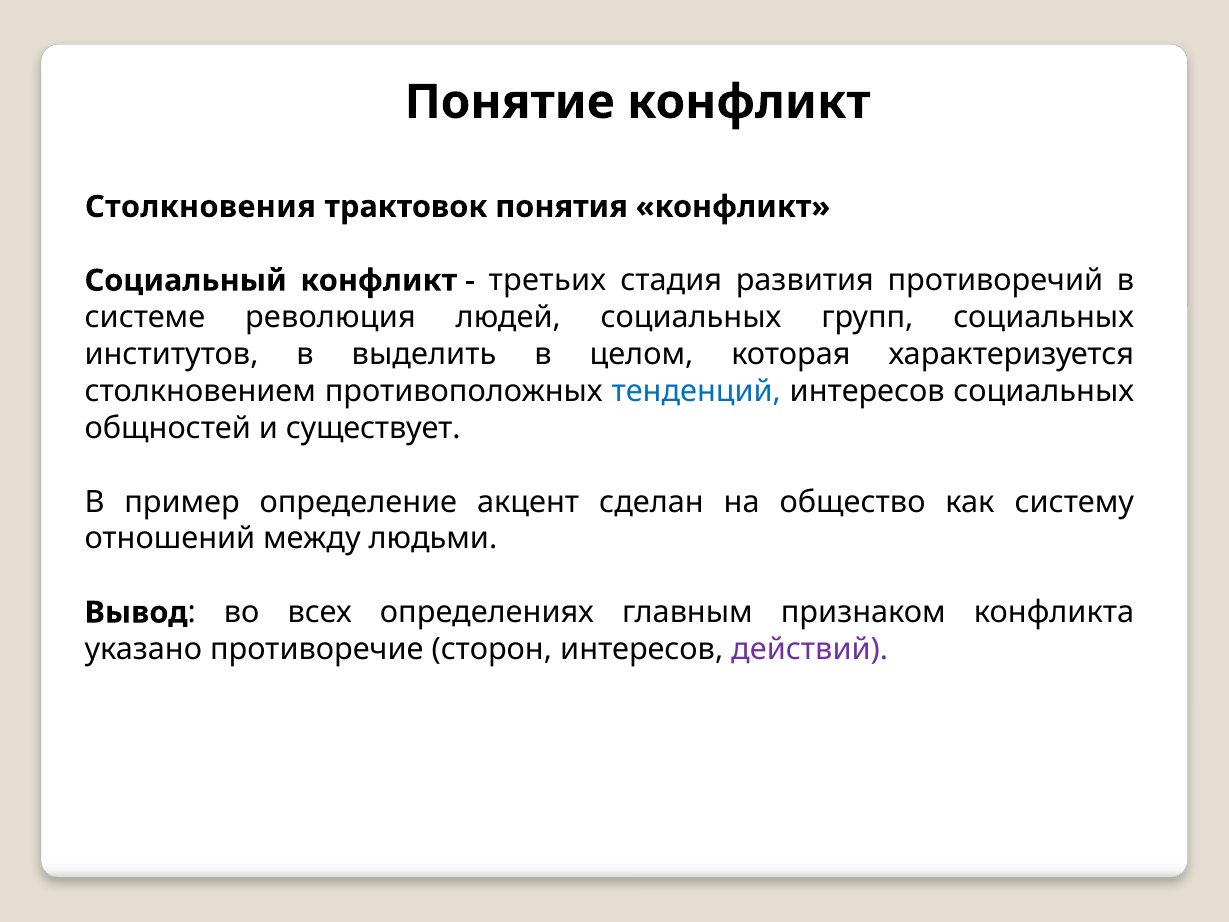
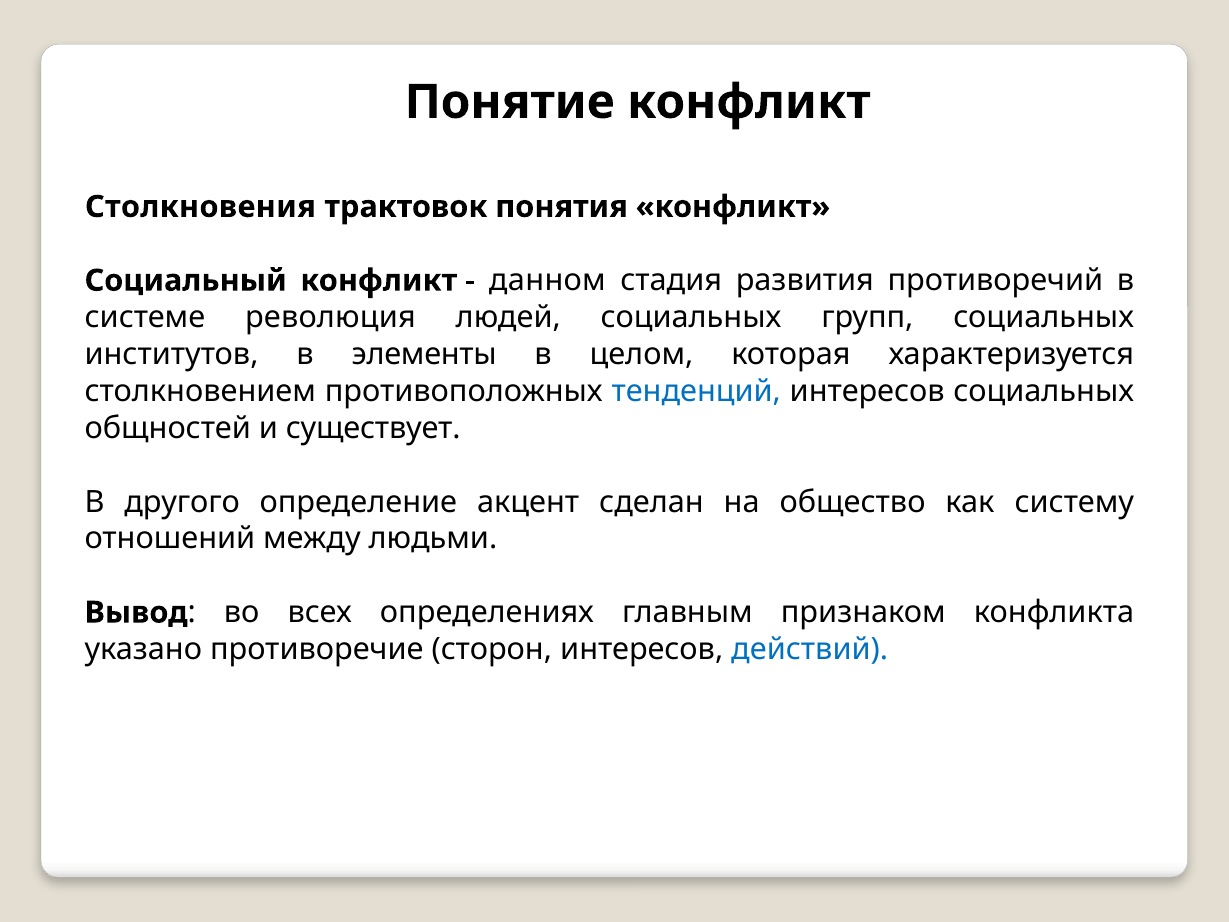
третьих: третьих -> данном (547, 281)
выделить: выделить -> элементы (424, 354)
пример: пример -> другого (182, 502)
действий colour: purple -> blue (810, 649)
